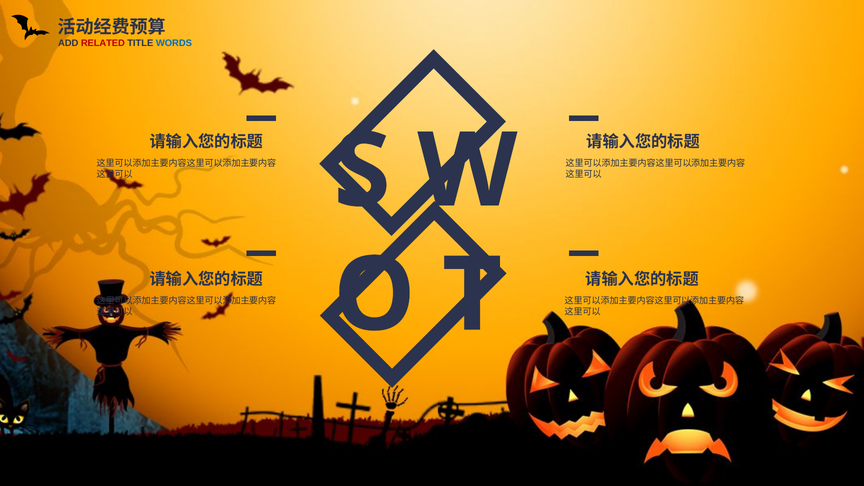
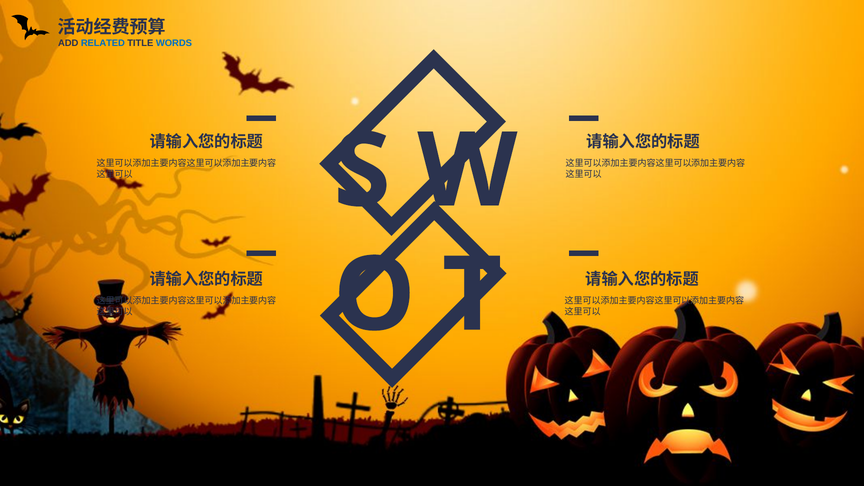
RELATED colour: red -> blue (103, 43)
